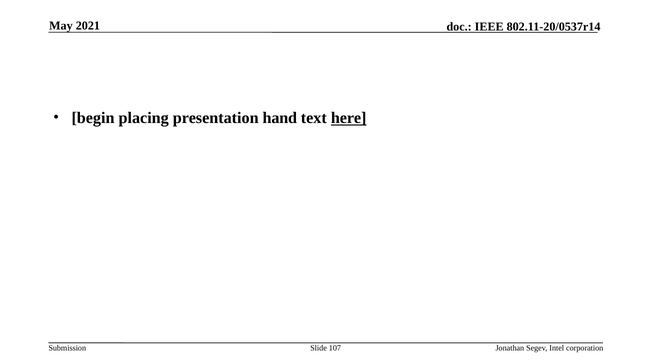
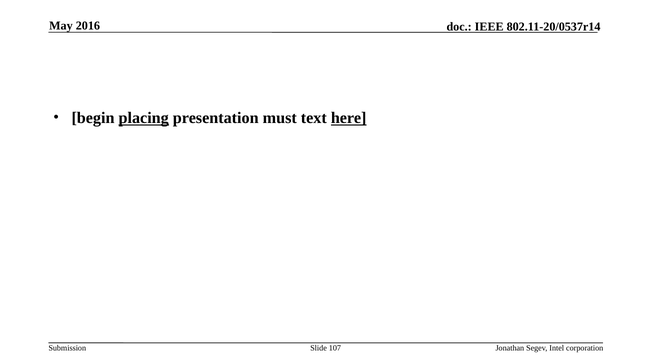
2021: 2021 -> 2016 (88, 26)
placing underline: none -> present (144, 118)
hand: hand -> must (280, 118)
